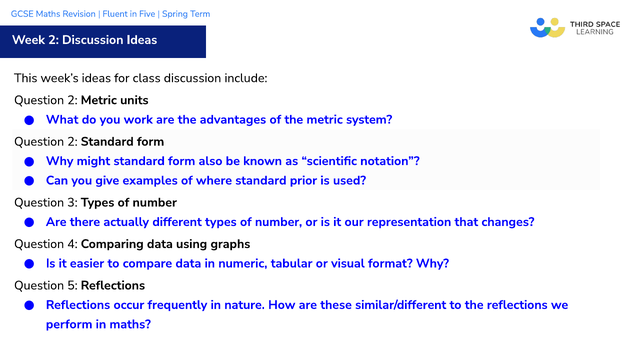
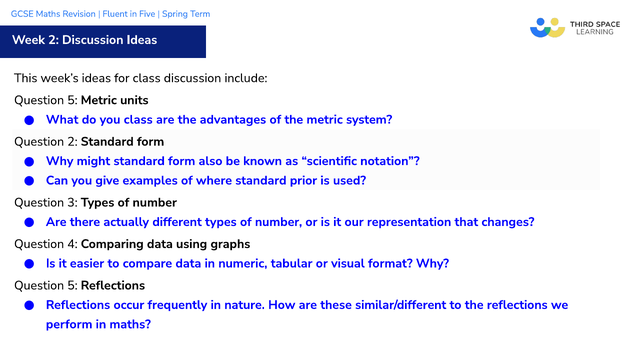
2: 2 -> 5 (72, 100)
you work: work -> class (138, 119)
